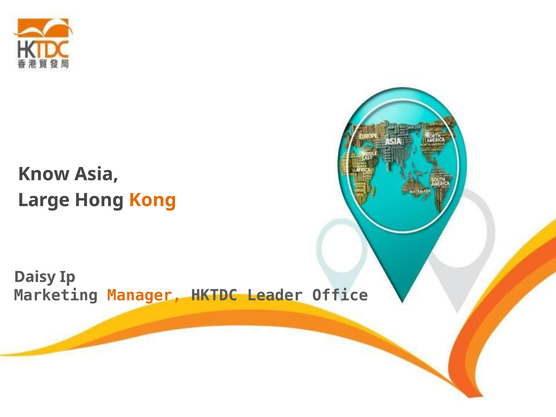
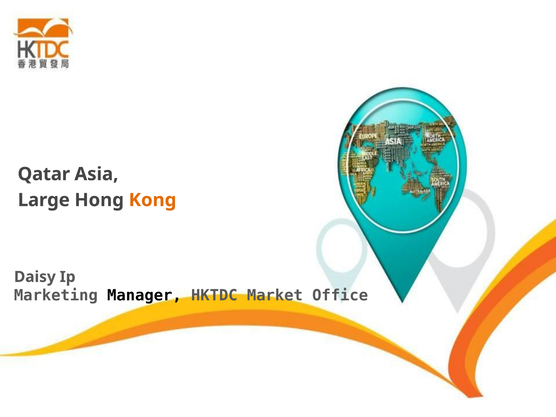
Know: Know -> Qatar (44, 174)
Manager colour: orange -> black (144, 295)
Leader: Leader -> Market (275, 295)
